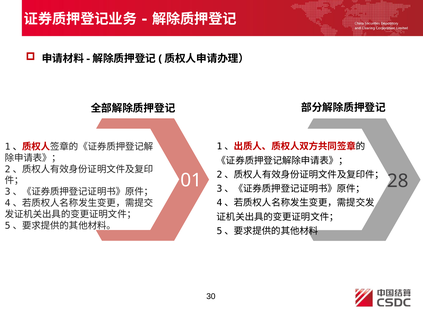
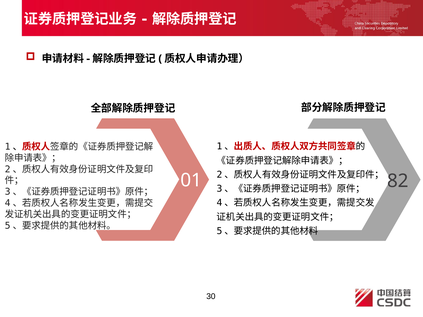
28: 28 -> 82 (398, 181)
